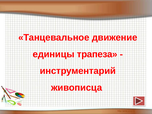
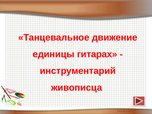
трапеза: трапеза -> гитарах (97, 54)
